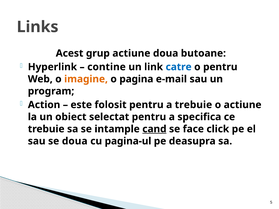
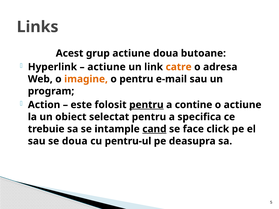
contine: contine -> actiune (107, 67)
catre colour: blue -> orange (179, 67)
o pentru: pentru -> adresa (220, 67)
o pagina: pagina -> pentru (136, 79)
pentru underline: none -> present (146, 105)
a trebuie: trebuie -> contine (194, 105)
pagina-ul: pagina-ul -> pentru-ul (128, 141)
